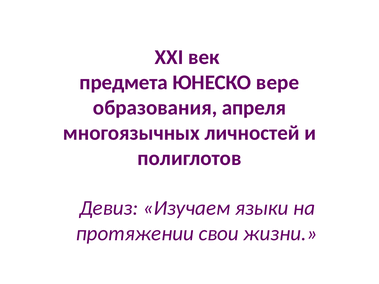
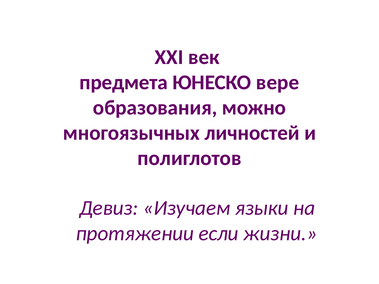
апреля: апреля -> можно (254, 108)
свои: свои -> если (219, 234)
